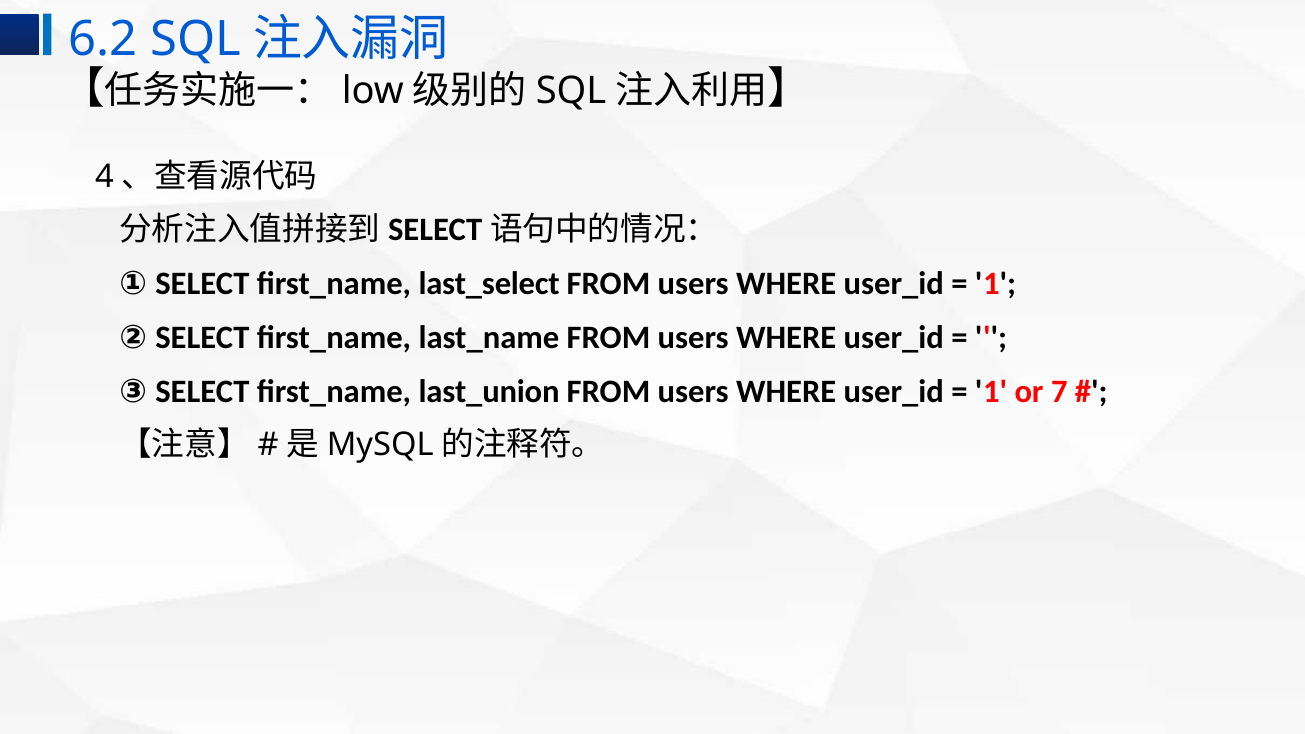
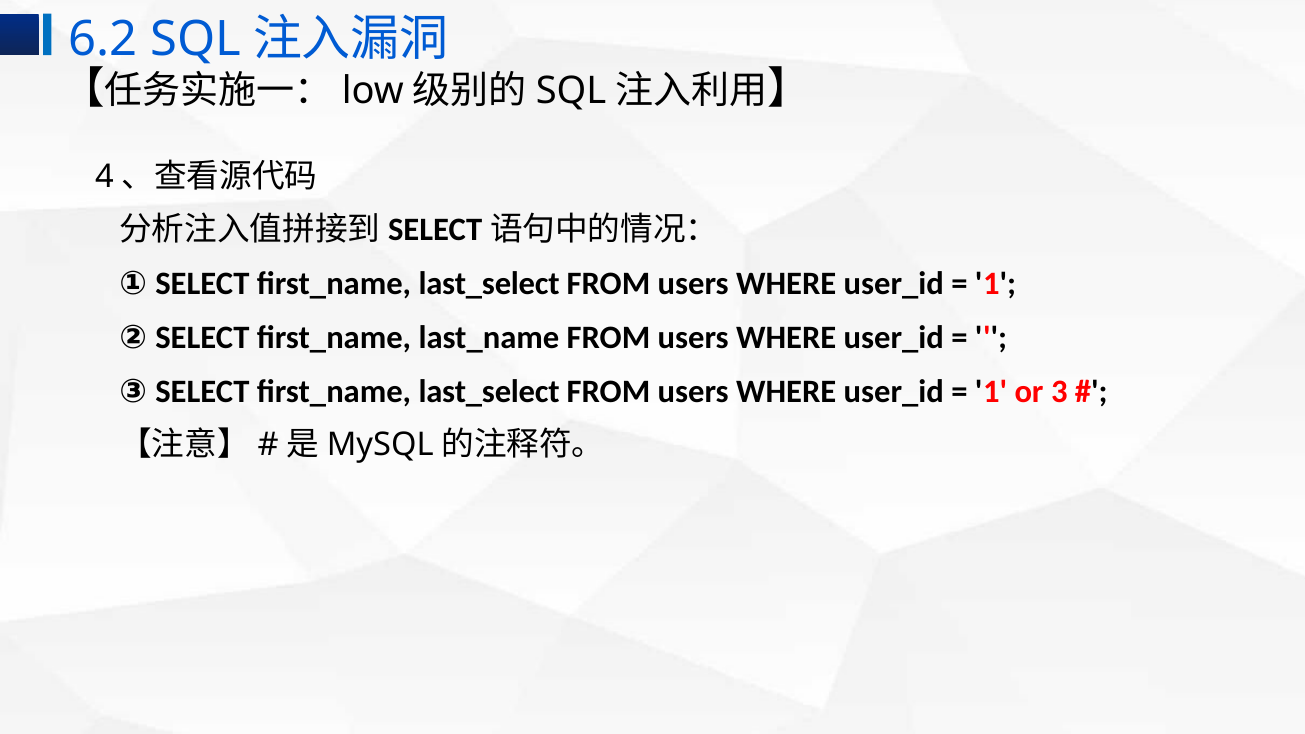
③ SELECT first_name last_union: last_union -> last_select (489, 391)
7: 7 -> 3 (1059, 391)
